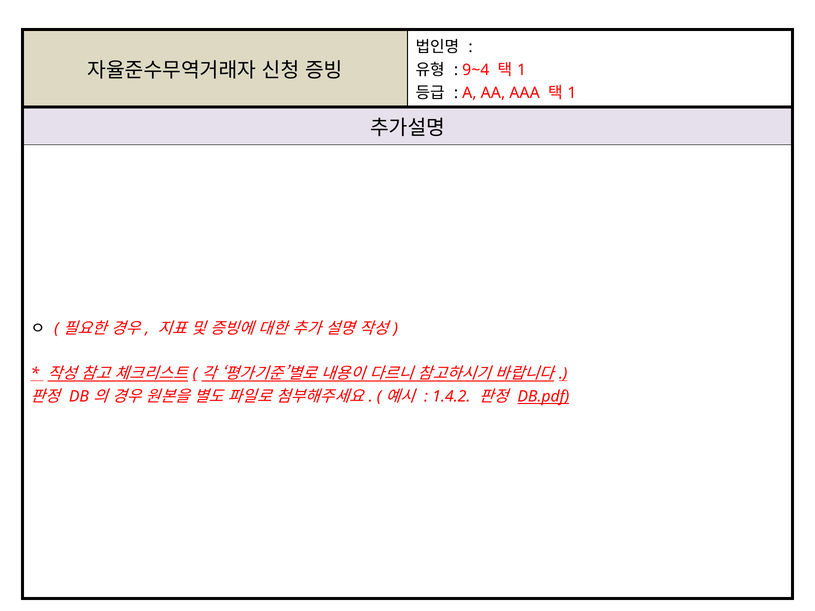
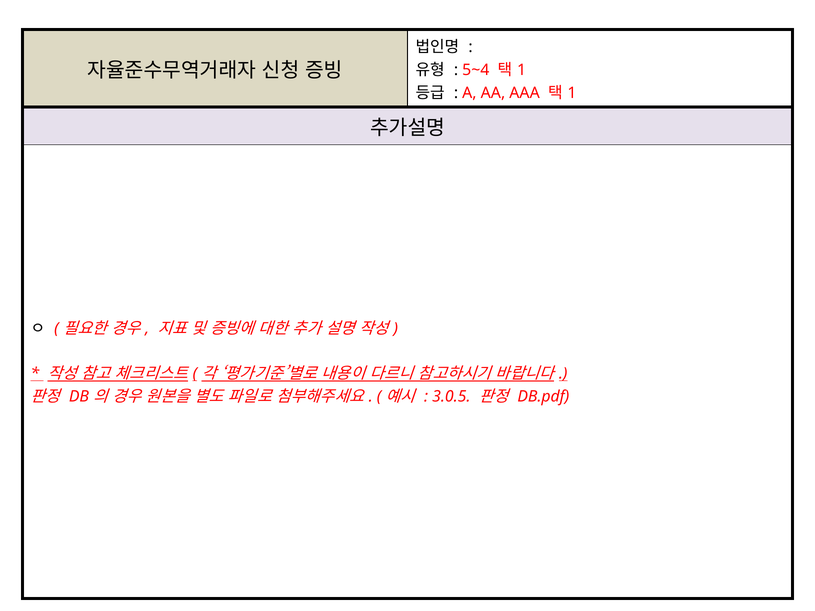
9~4: 9~4 -> 5~4 (476, 70)
1.4.2: 1.4.2 -> 3.0.5 (451, 397)
DB.pdf underline: present -> none (543, 397)
